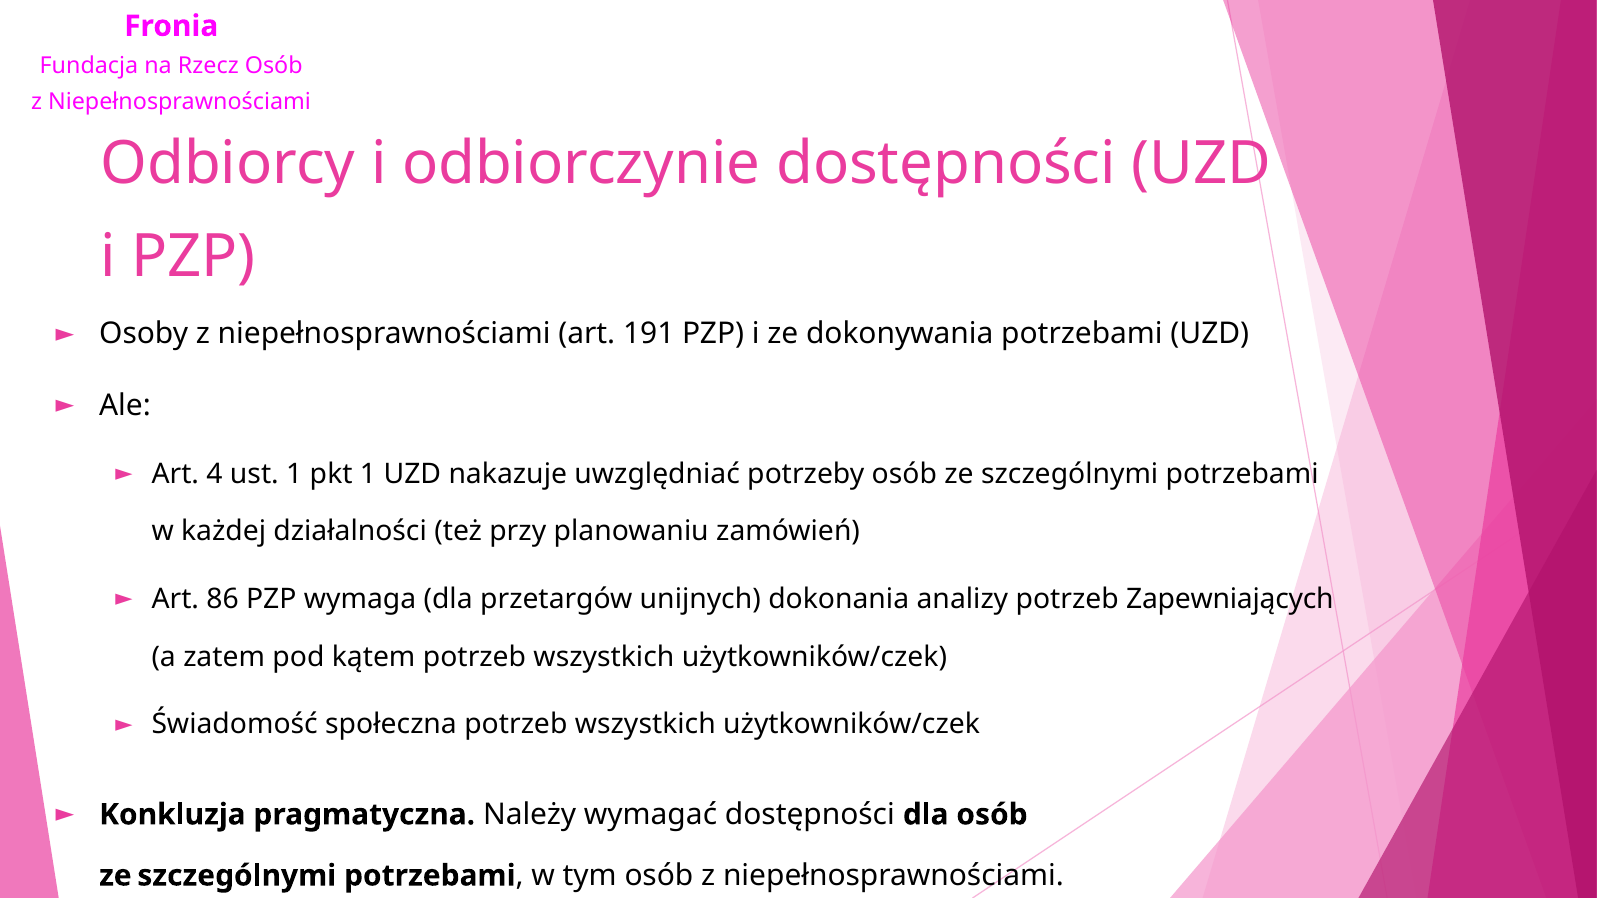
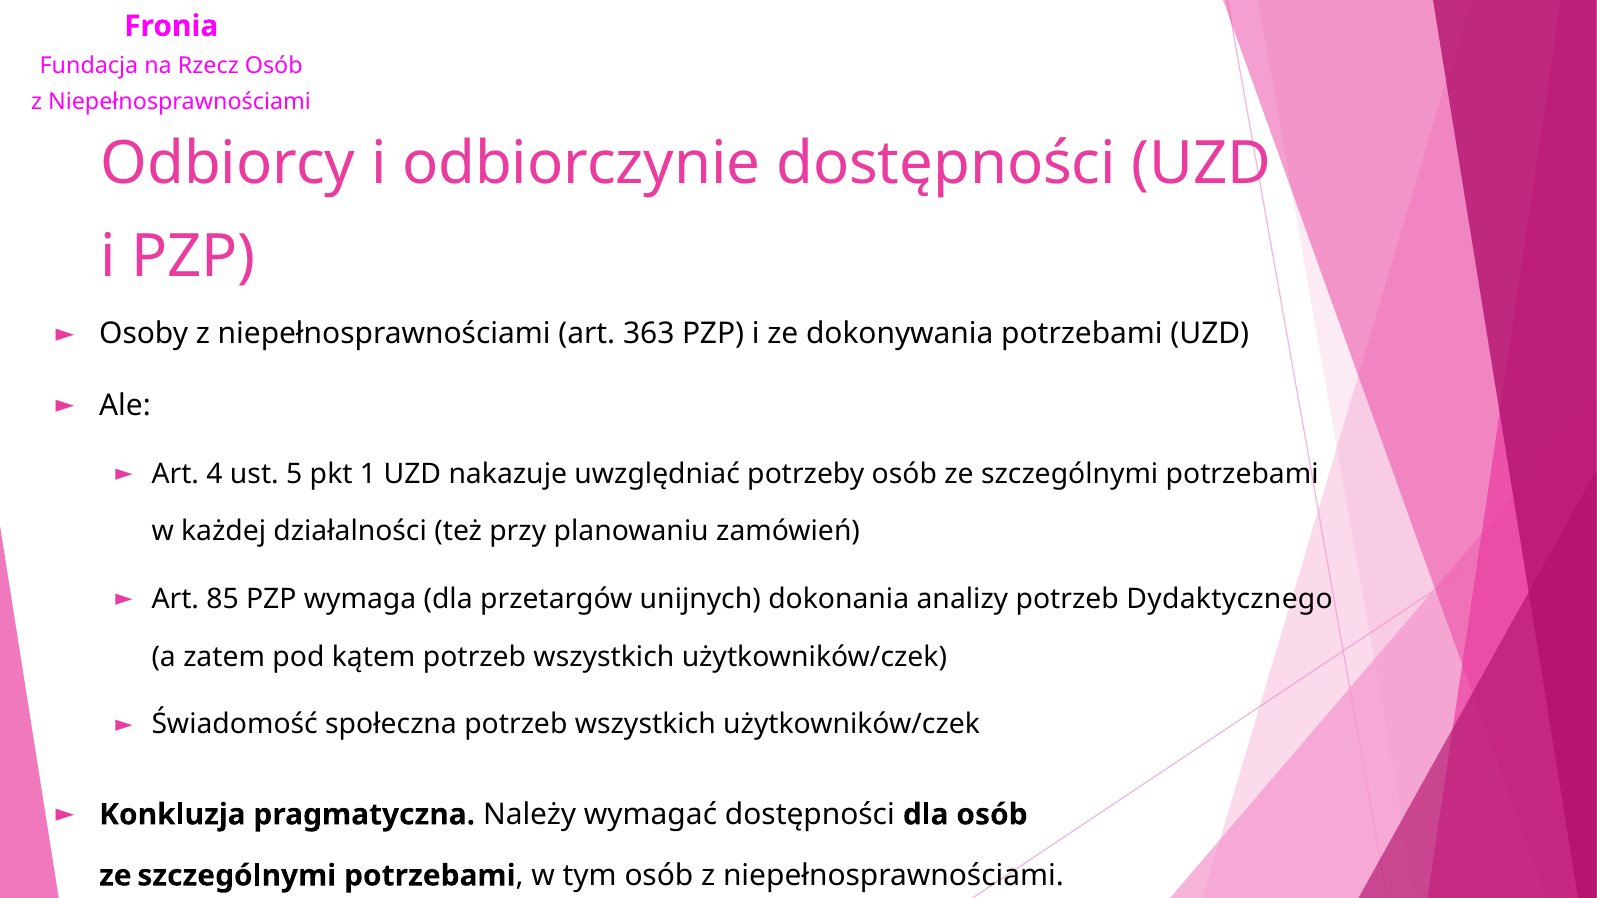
191: 191 -> 363 (649, 334)
ust 1: 1 -> 5 (294, 474)
86: 86 -> 85 (223, 599)
Zapewniających: Zapewniających -> Dydaktycznego (1230, 599)
